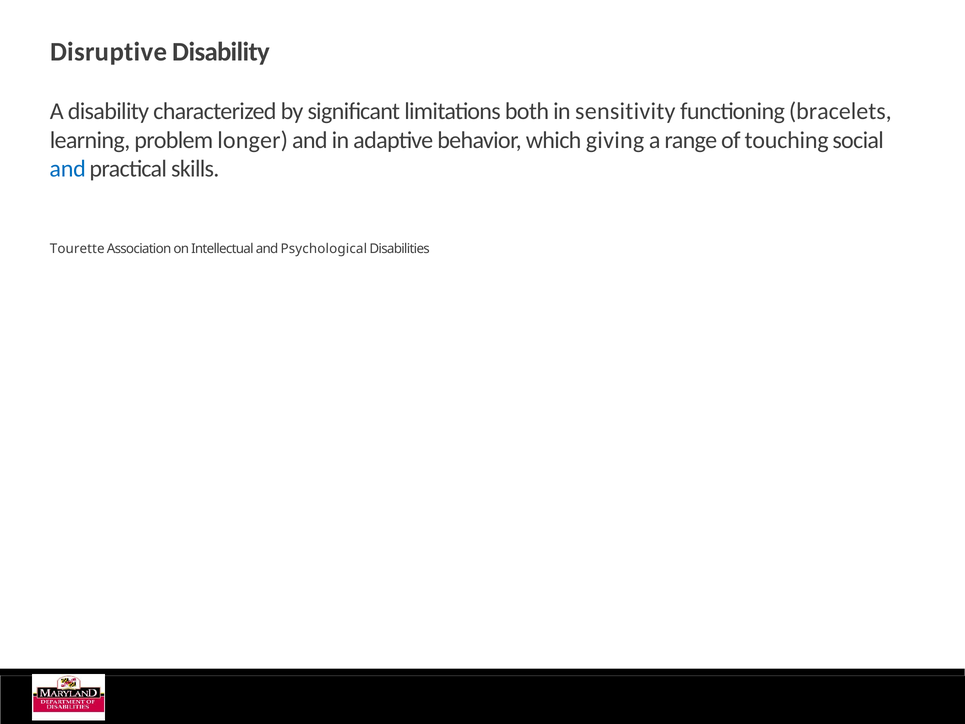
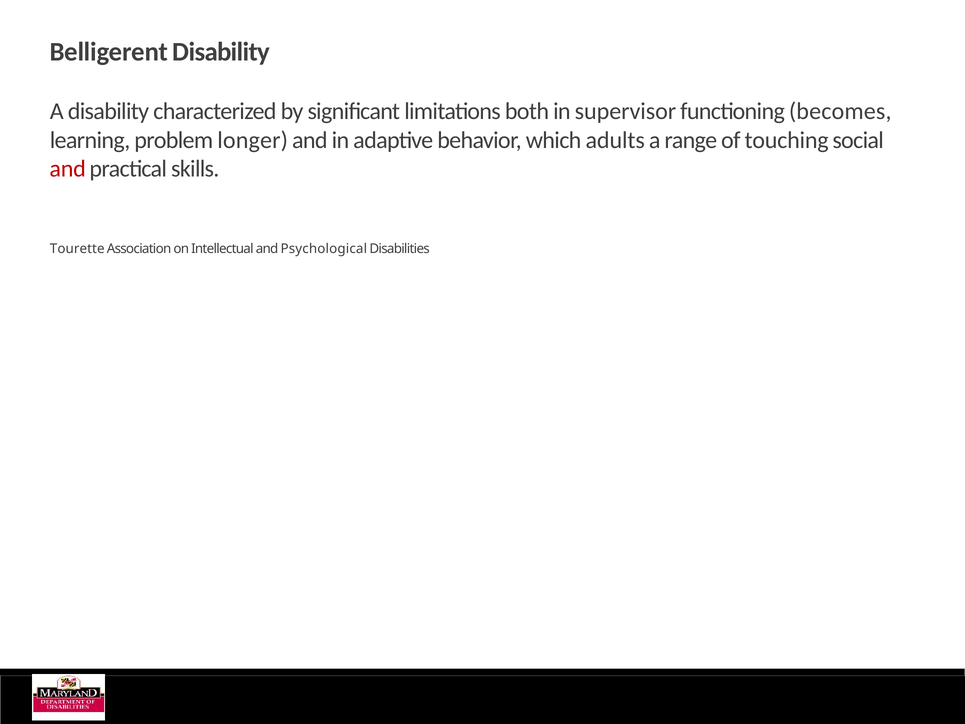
Disruptive: Disruptive -> Belligerent (109, 52)
sensitivity: sensitivity -> supervisor (625, 111)
bracelets: bracelets -> becomes (840, 111)
giving: giving -> adults (615, 140)
and colour: blue -> red (68, 169)
